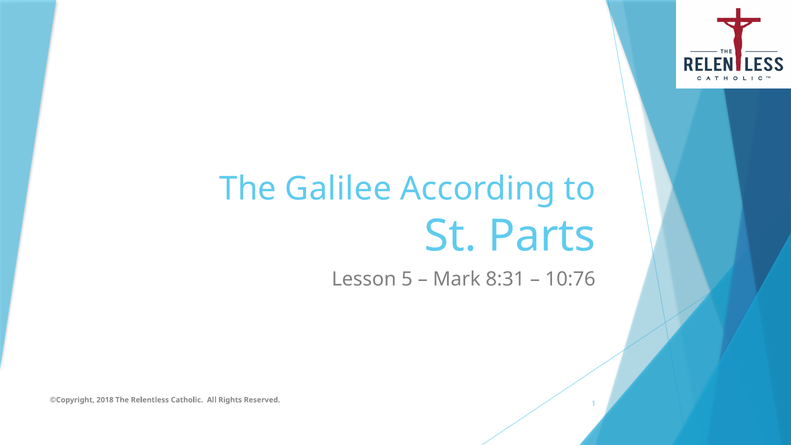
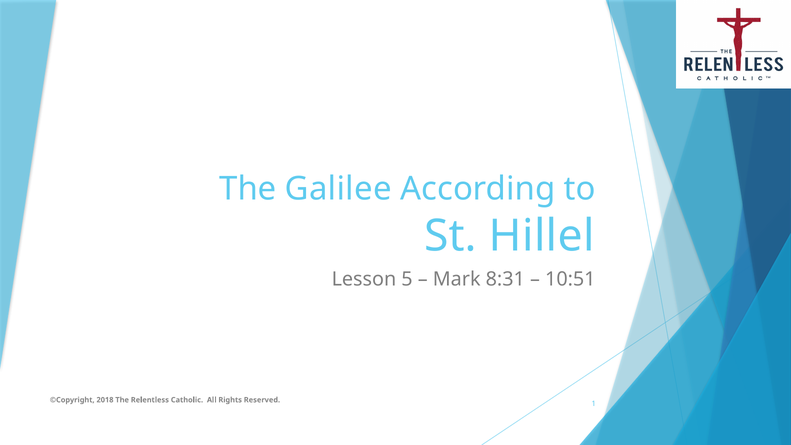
Parts: Parts -> Hillel (542, 236)
10:76: 10:76 -> 10:51 (570, 279)
